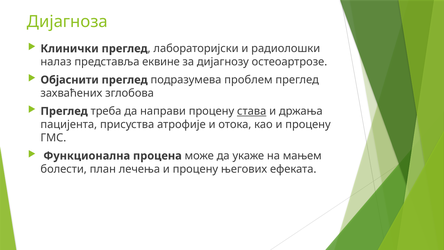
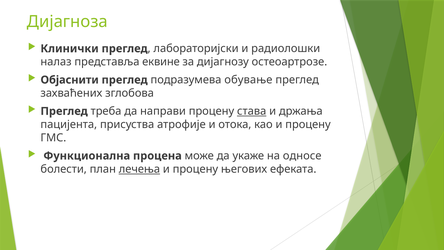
проблем: проблем -> обување (248, 80)
мањем: мањем -> односе (302, 156)
лечења underline: none -> present (139, 169)
